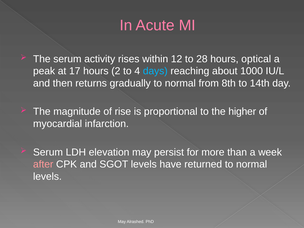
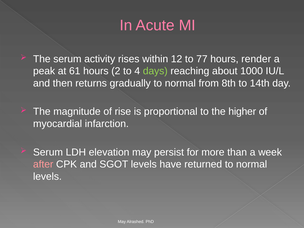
28: 28 -> 77 (202, 59)
optical: optical -> render (256, 59)
17: 17 -> 61 (75, 71)
days colour: light blue -> light green (155, 71)
